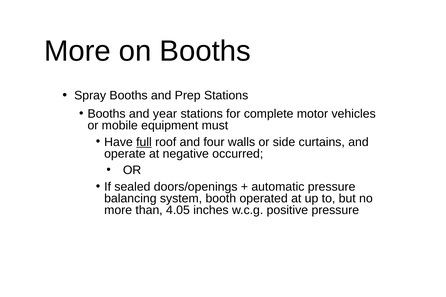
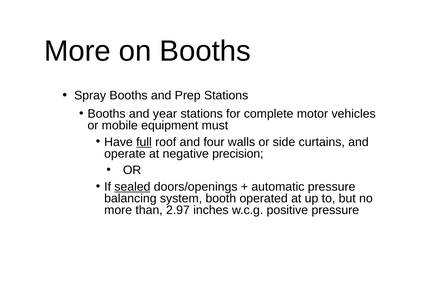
occurred: occurred -> precision (238, 154)
sealed underline: none -> present (132, 187)
4.05: 4.05 -> 2.97 (178, 210)
